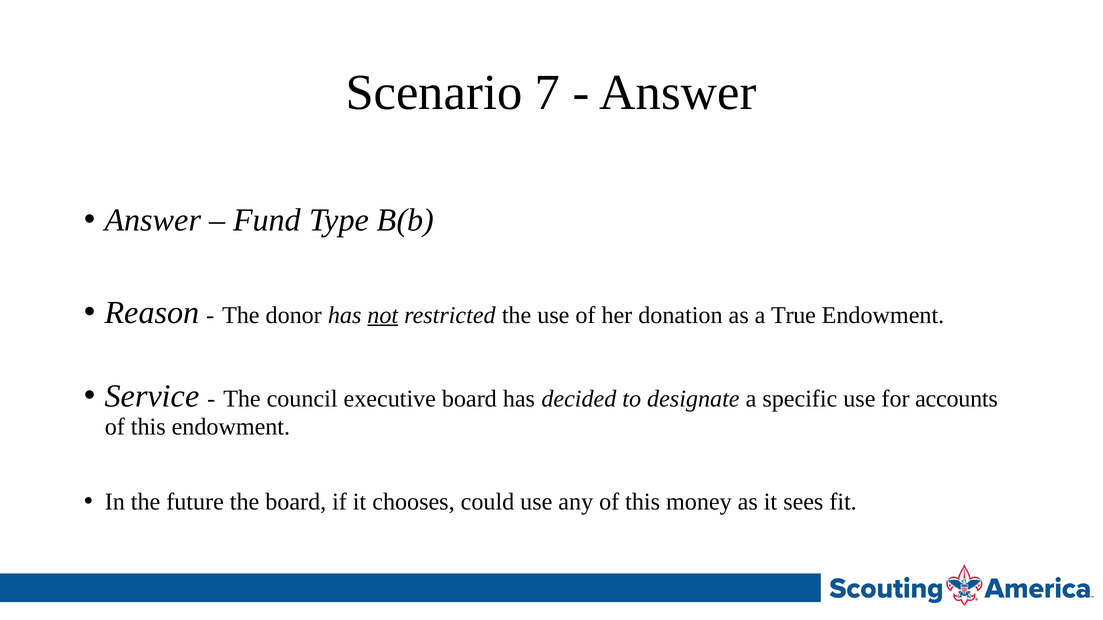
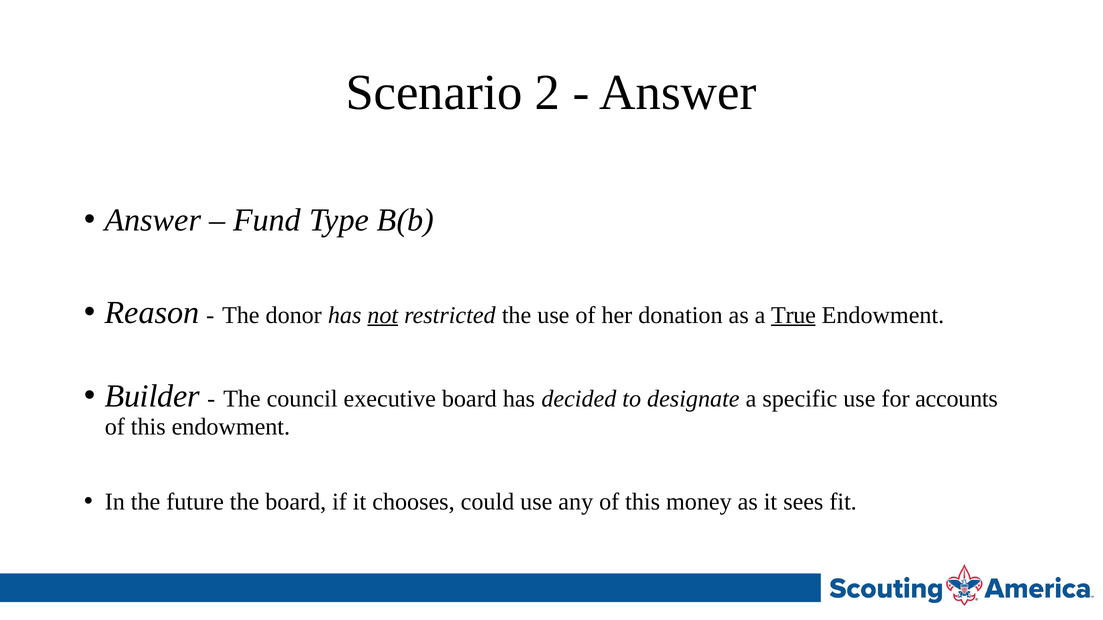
7: 7 -> 2 (548, 93)
True underline: none -> present (793, 315)
Service: Service -> Builder (152, 396)
